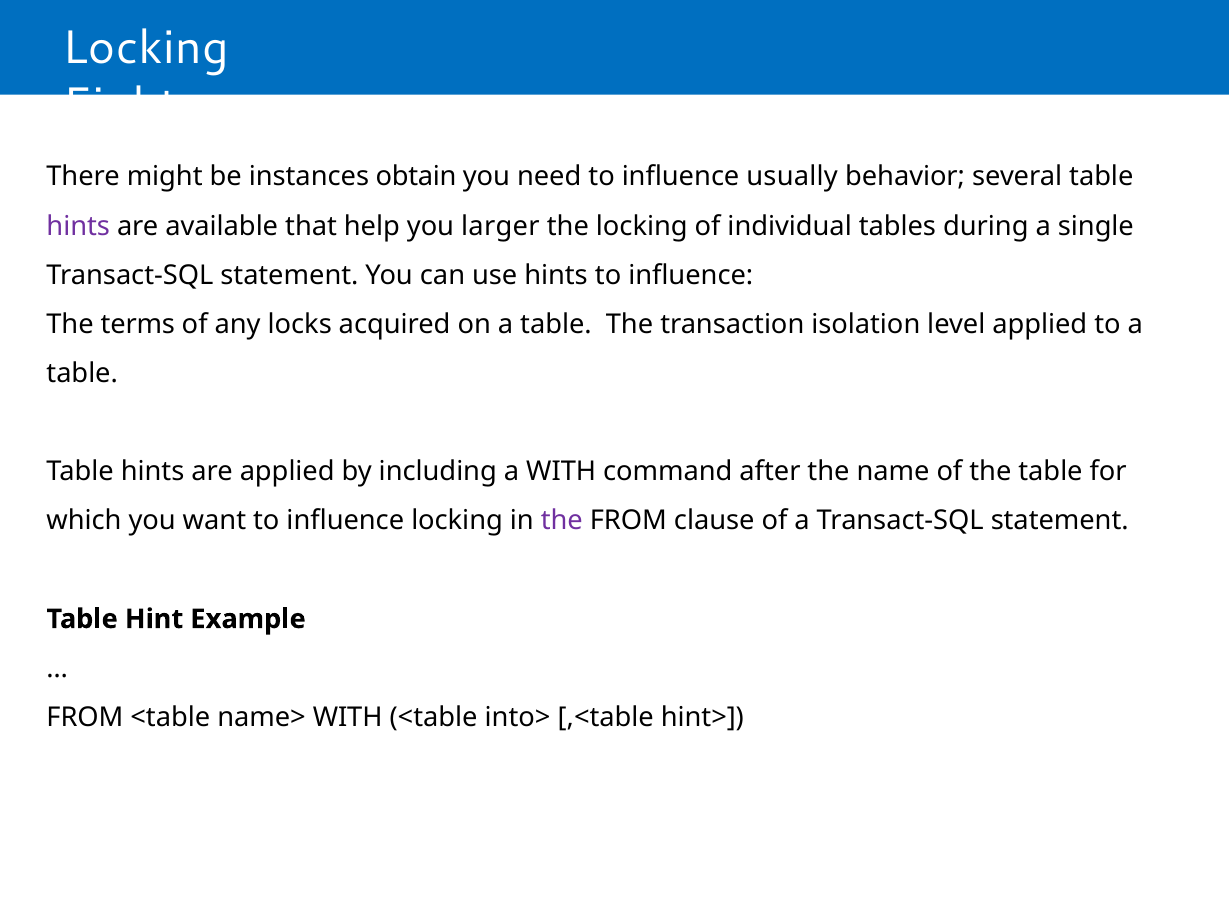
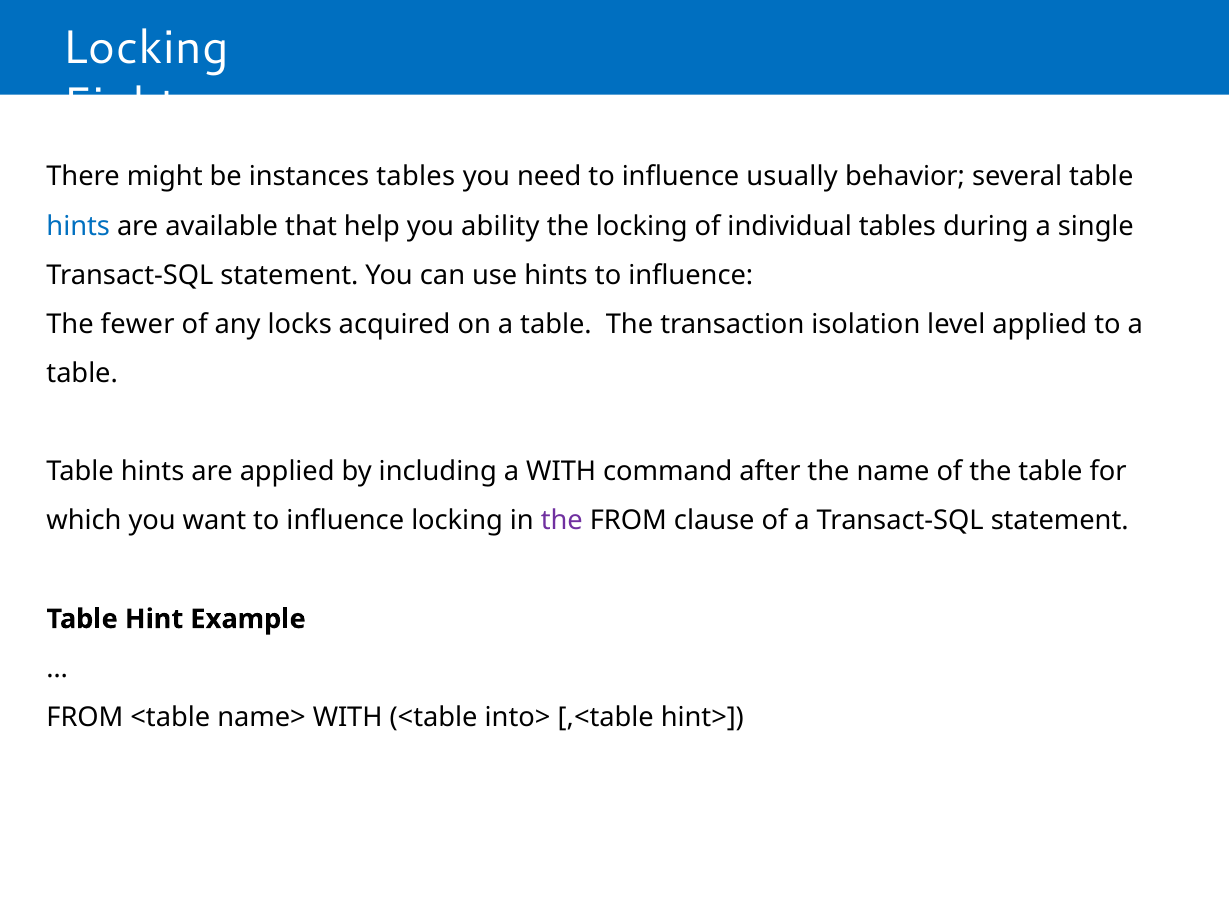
instances obtain: obtain -> tables (416, 177)
hints colour: purple -> blue (78, 226)
larger: larger -> ability (500, 226)
terms: terms -> fewer (138, 324)
